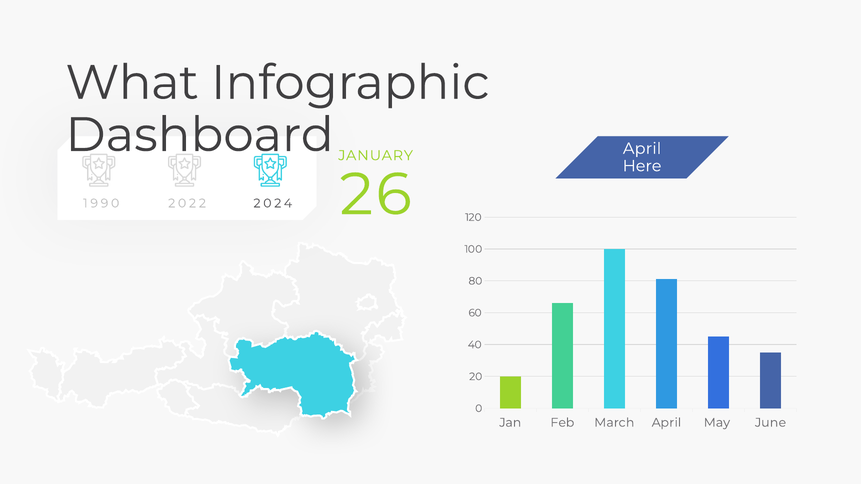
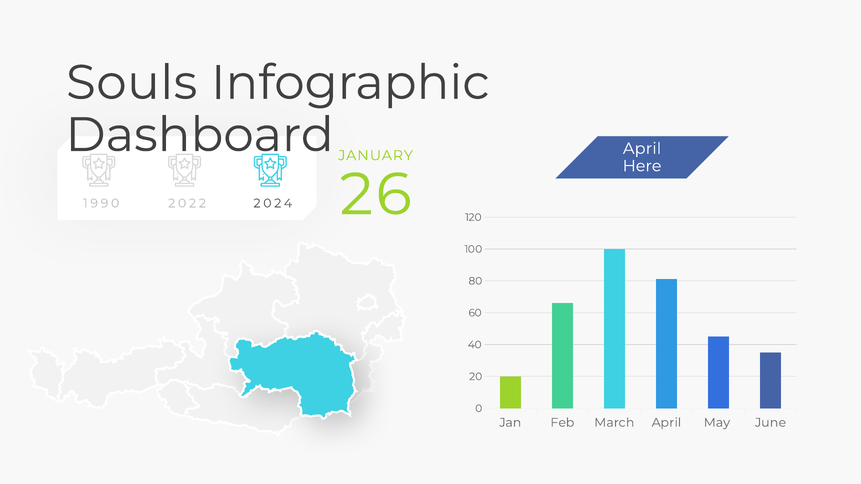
What: What -> Souls (132, 83)
